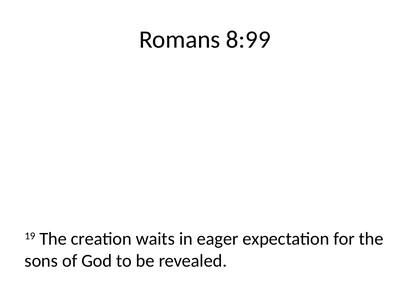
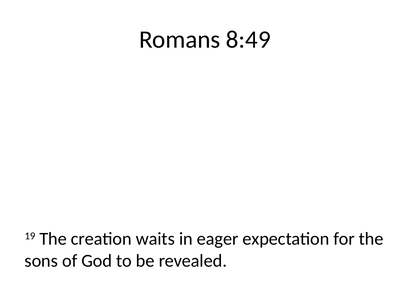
8:99: 8:99 -> 8:49 (248, 40)
